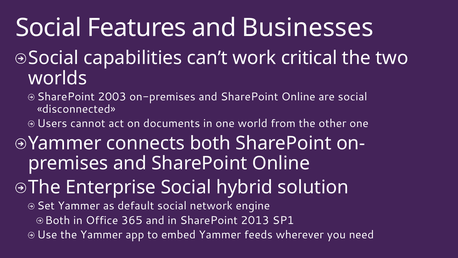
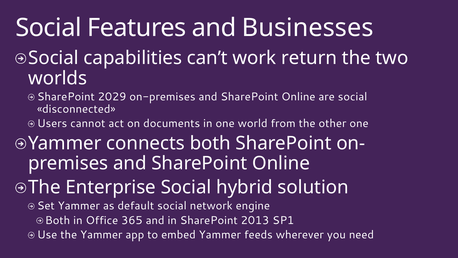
critical: critical -> return (309, 58)
2003: 2003 -> 2029 (112, 97)
